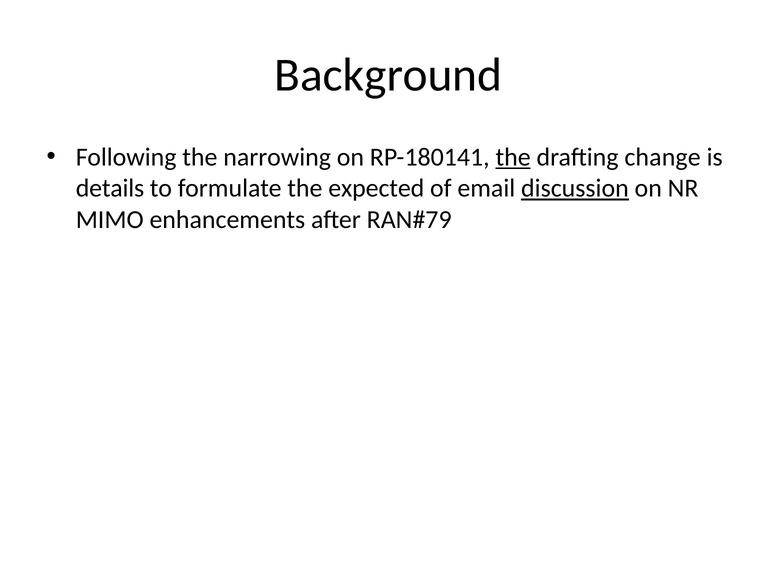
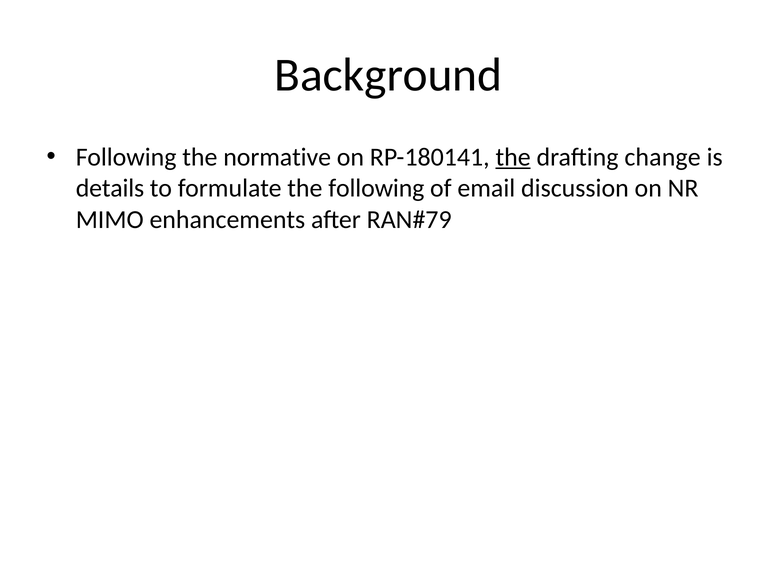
narrowing: narrowing -> normative (277, 157)
the expected: expected -> following (376, 188)
discussion underline: present -> none (575, 188)
